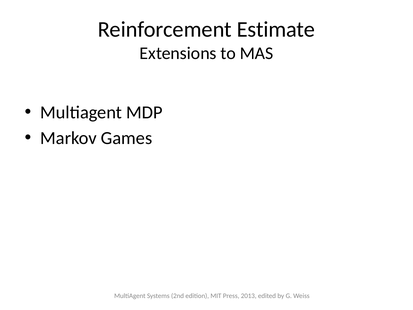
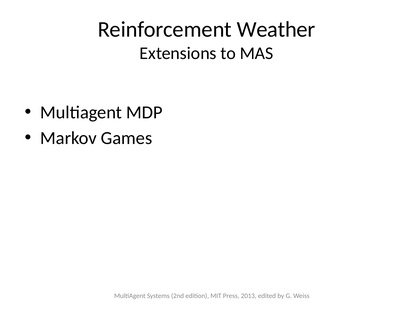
Estimate: Estimate -> Weather (276, 29)
